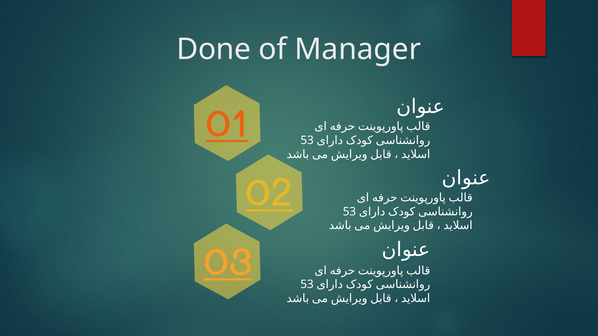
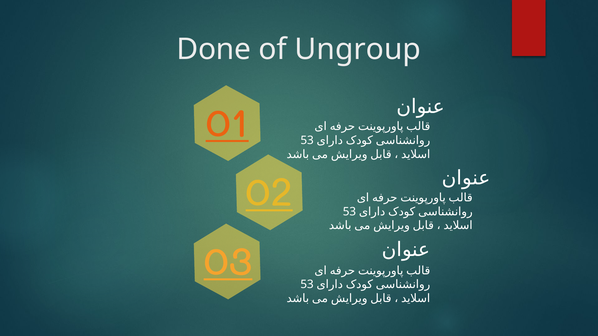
Manager: Manager -> Ungroup (358, 49)
